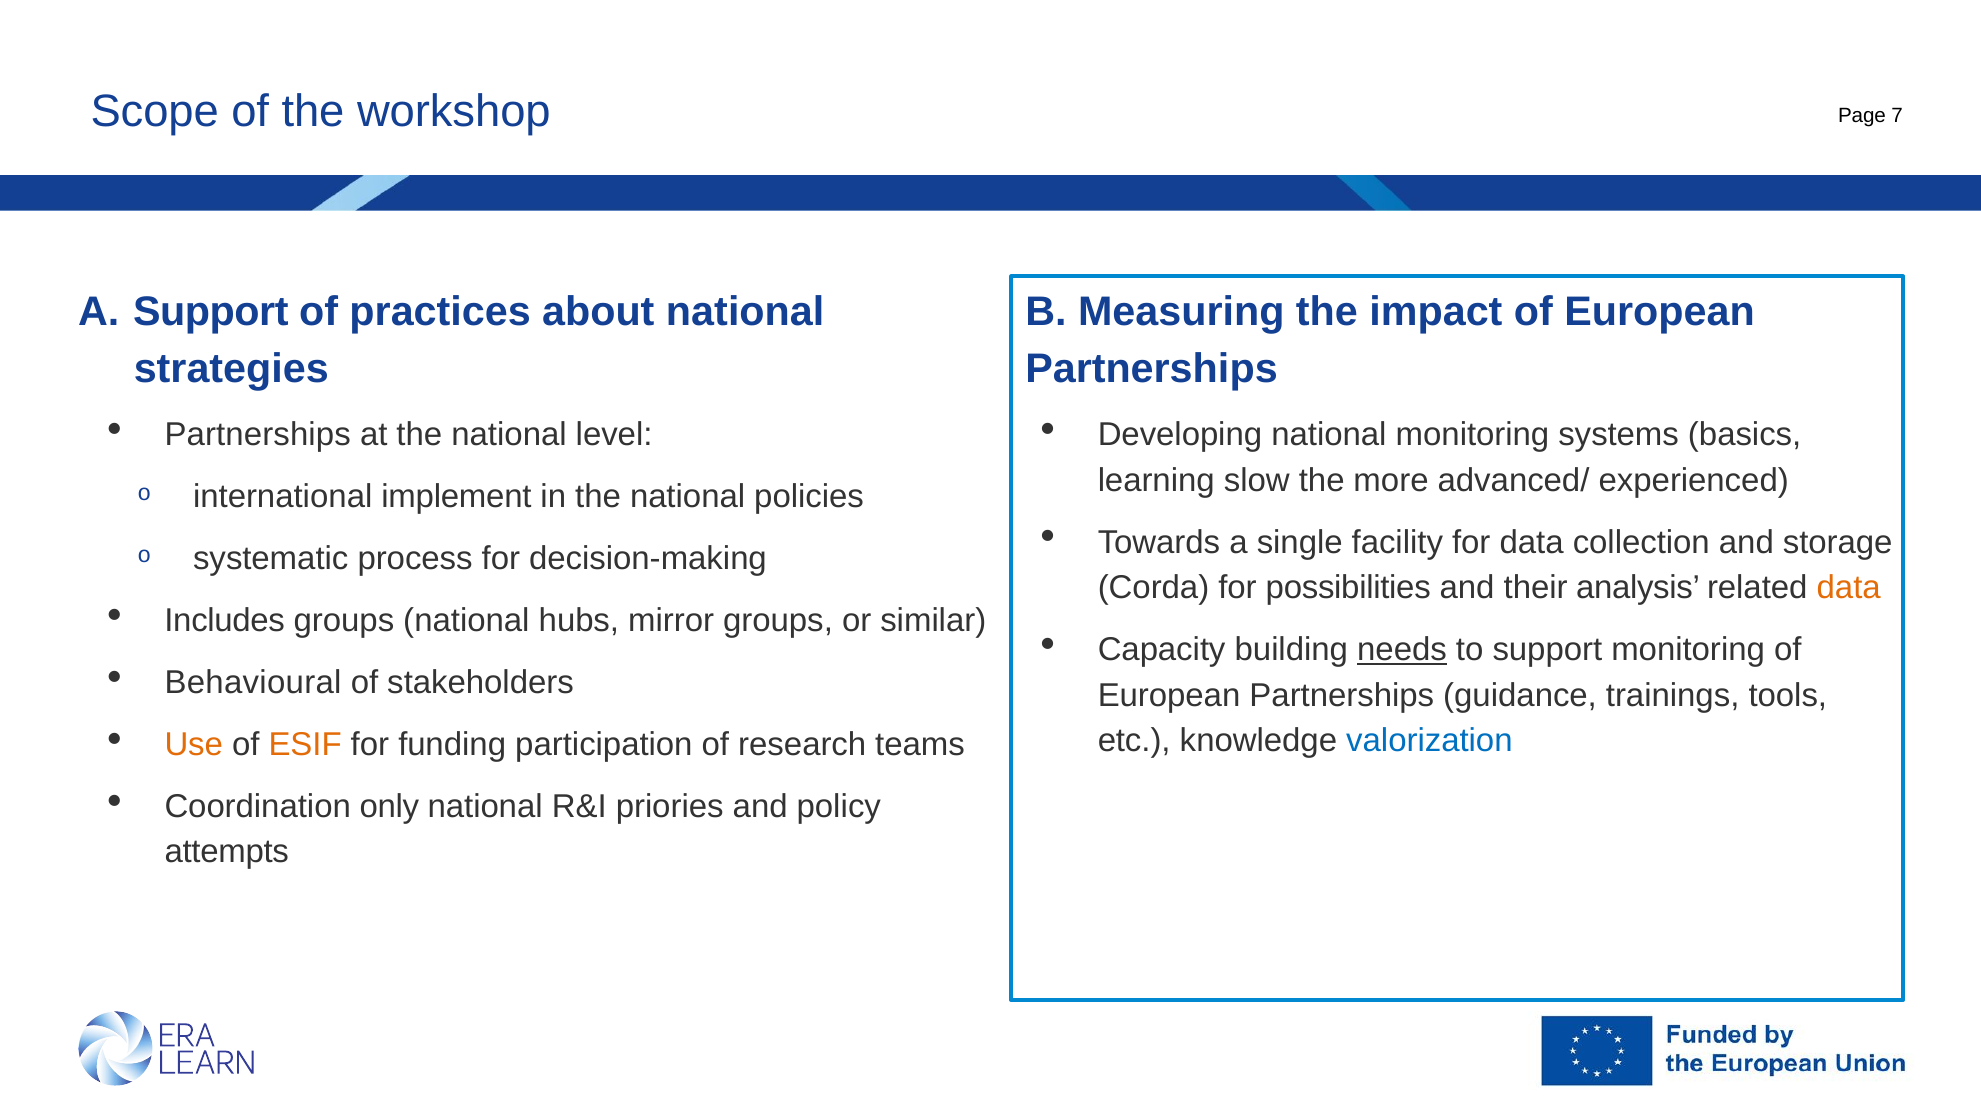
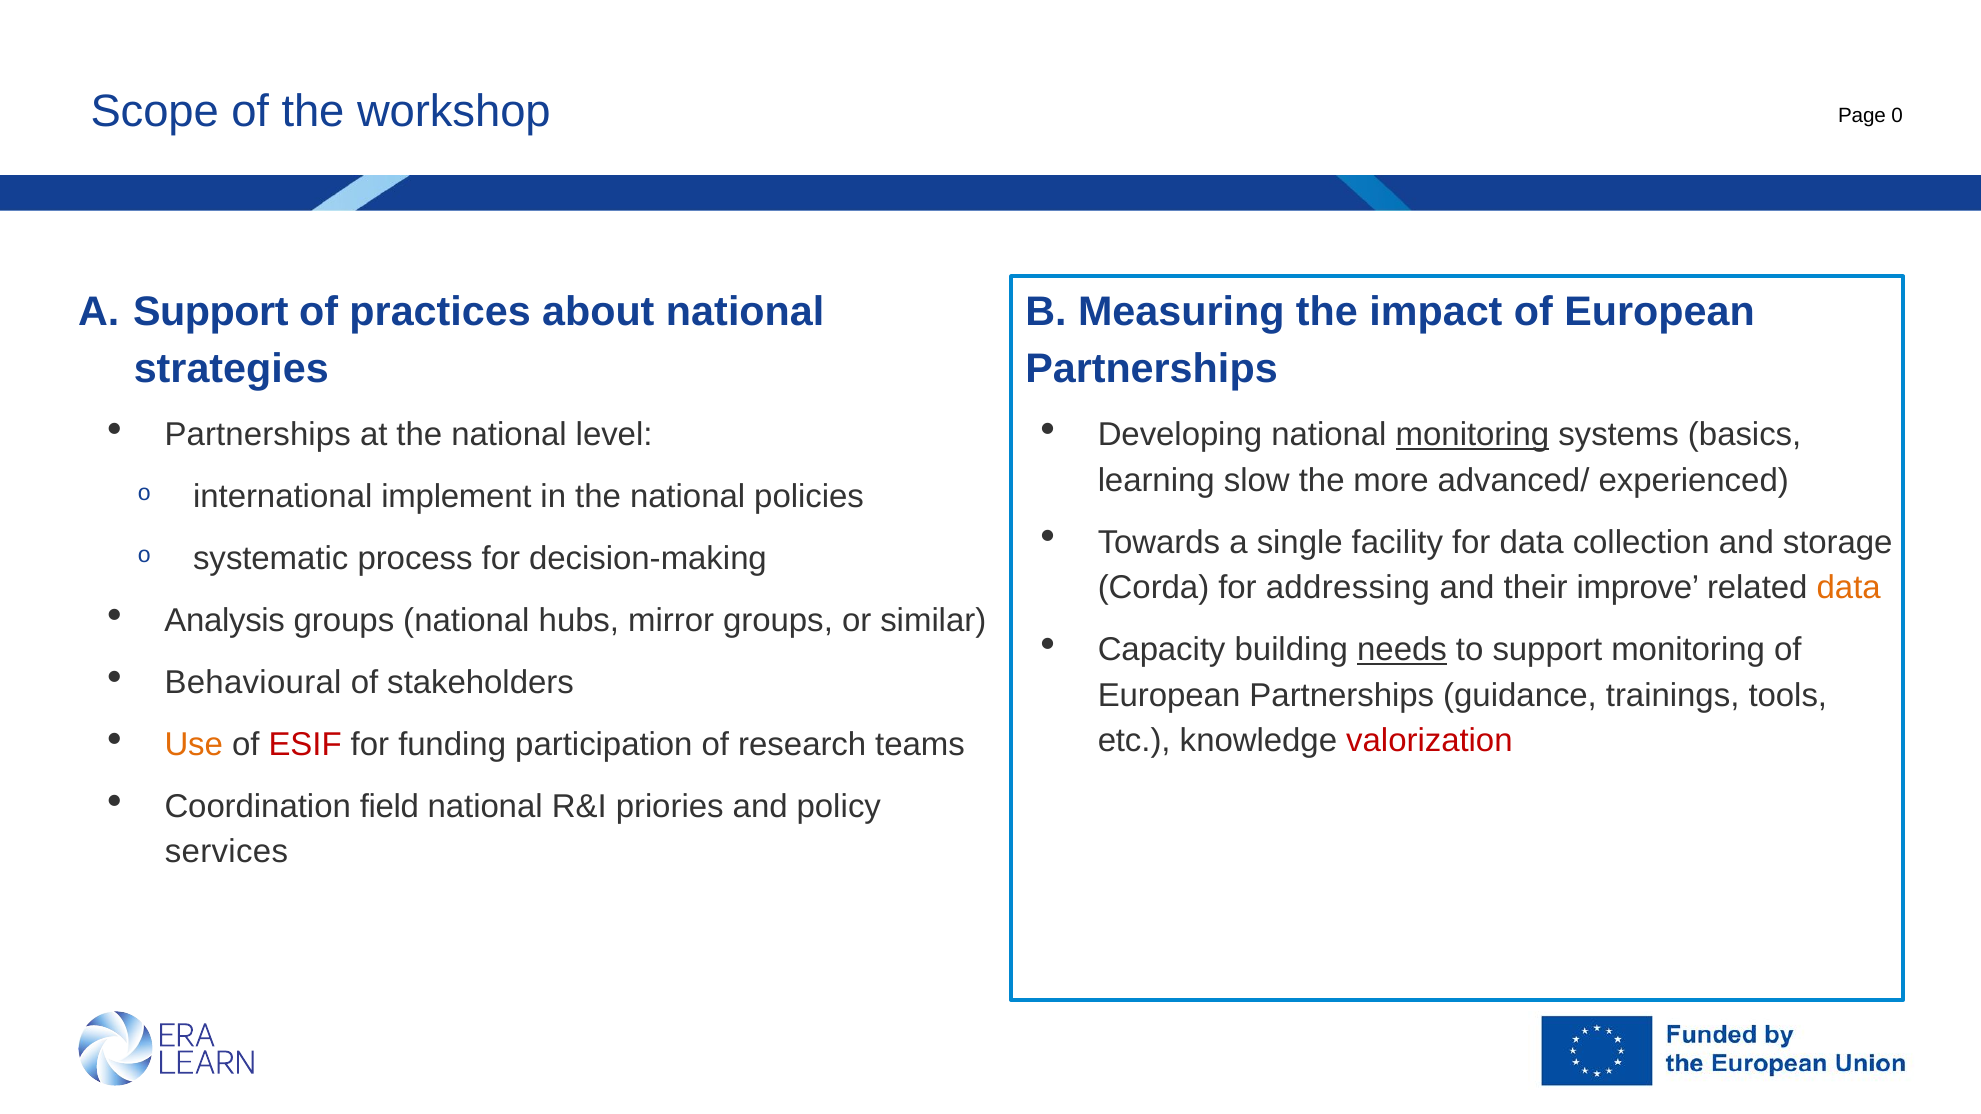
7: 7 -> 0 (1897, 116)
monitoring underline: none -> present (1473, 435)
possibilities: possibilities -> addressing (1348, 588)
analysis: analysis -> improve (1638, 588)
Includes: Includes -> Analysis (225, 621)
valorization colour: blue -> red (1429, 741)
ESIF colour: orange -> red (305, 745)
only: only -> field (389, 807)
attempts: attempts -> services (226, 852)
